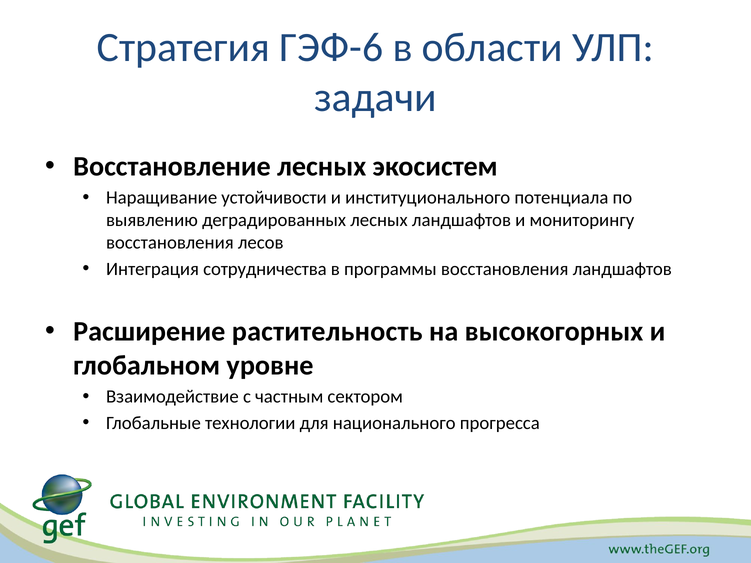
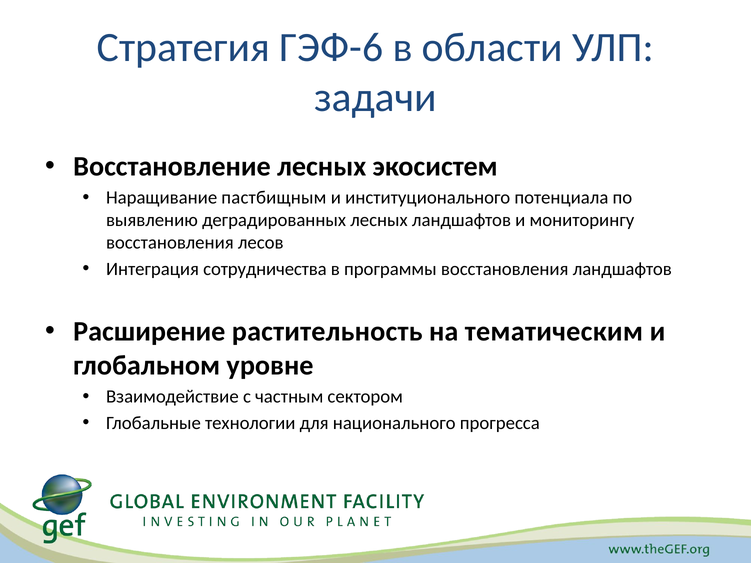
устойчивости: устойчивости -> пастбищным (274, 198)
высокогорных: высокогорных -> тематическим (554, 332)
